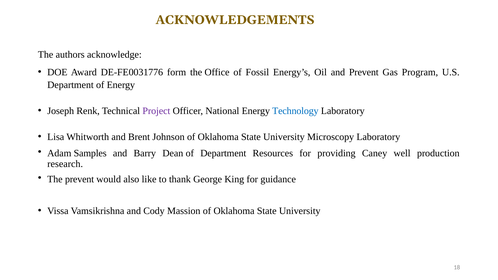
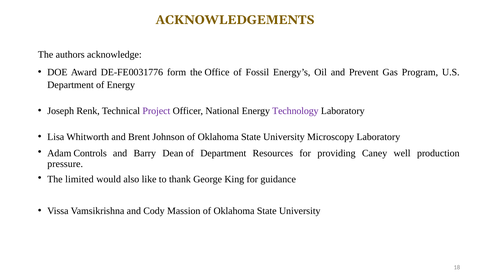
Technology colour: blue -> purple (295, 111)
Samples: Samples -> Controls (90, 153)
research: research -> pressure (65, 164)
The prevent: prevent -> limited (79, 179)
